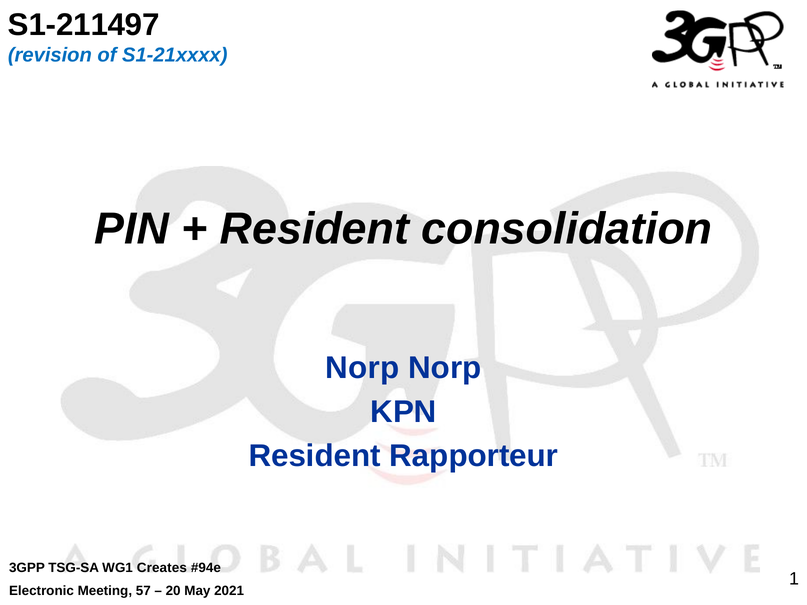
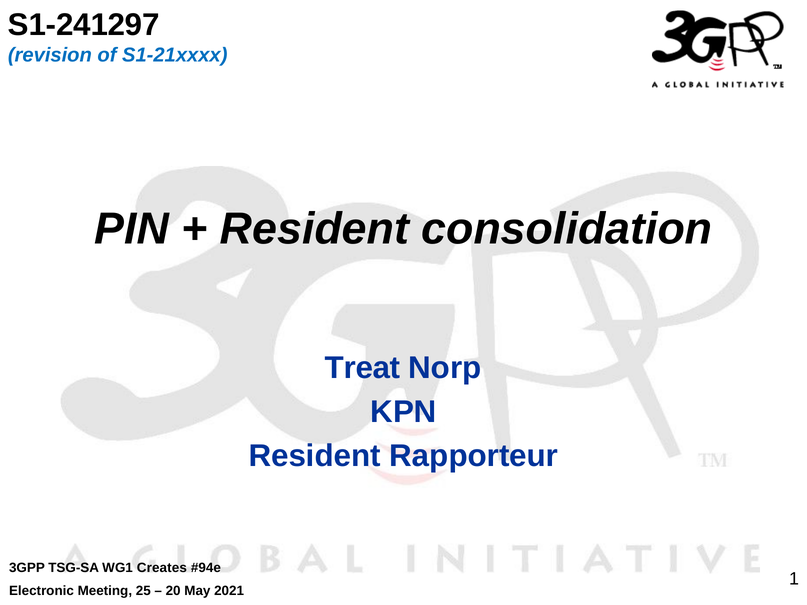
S1-211497: S1-211497 -> S1-241297 (84, 25)
Norp: Norp -> Treat (363, 368)
57: 57 -> 25 (143, 591)
